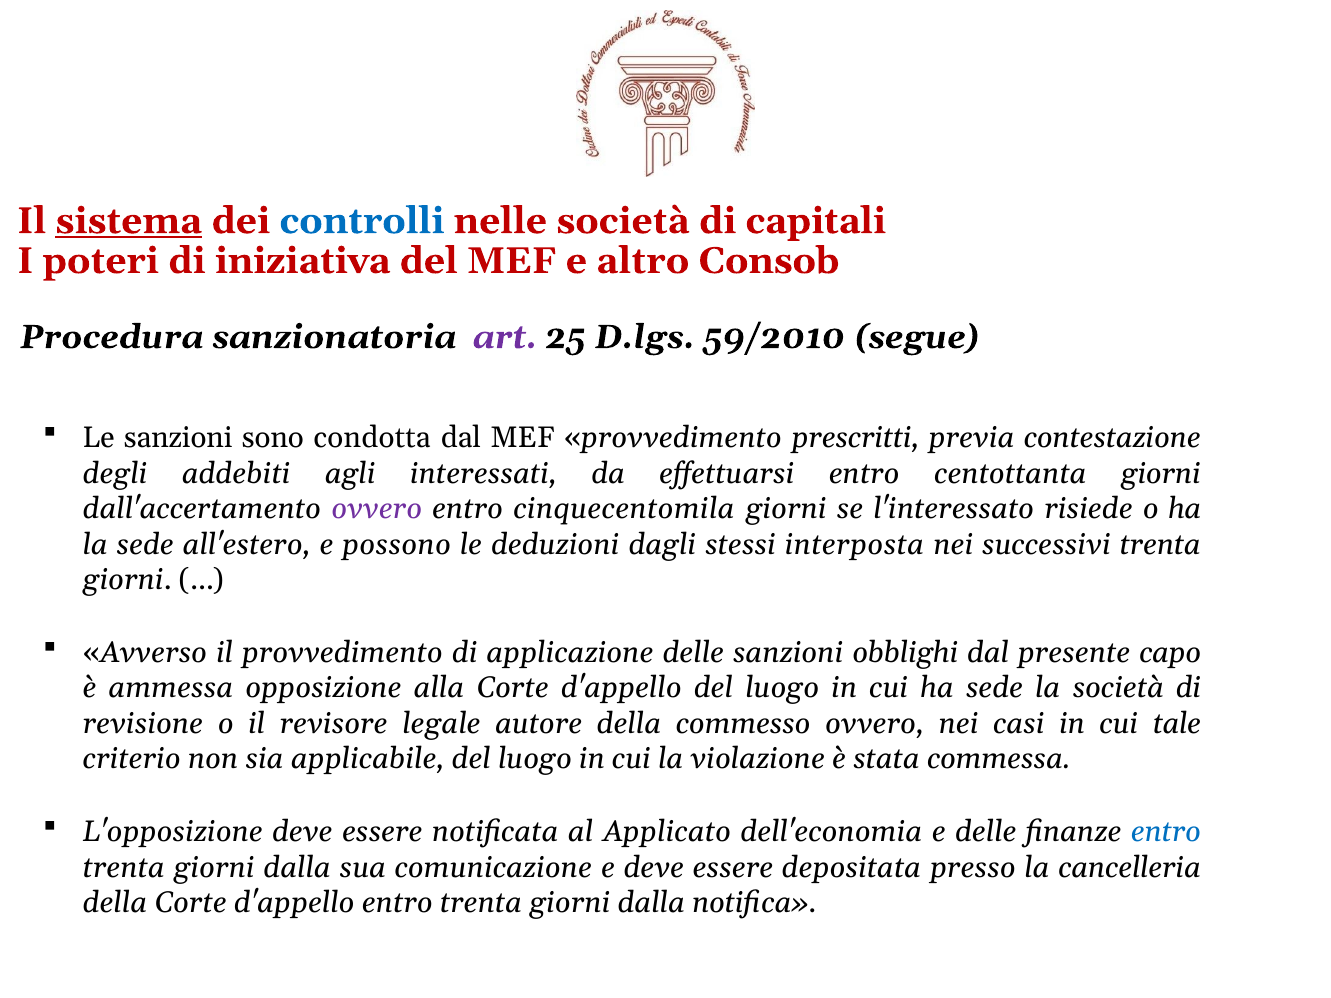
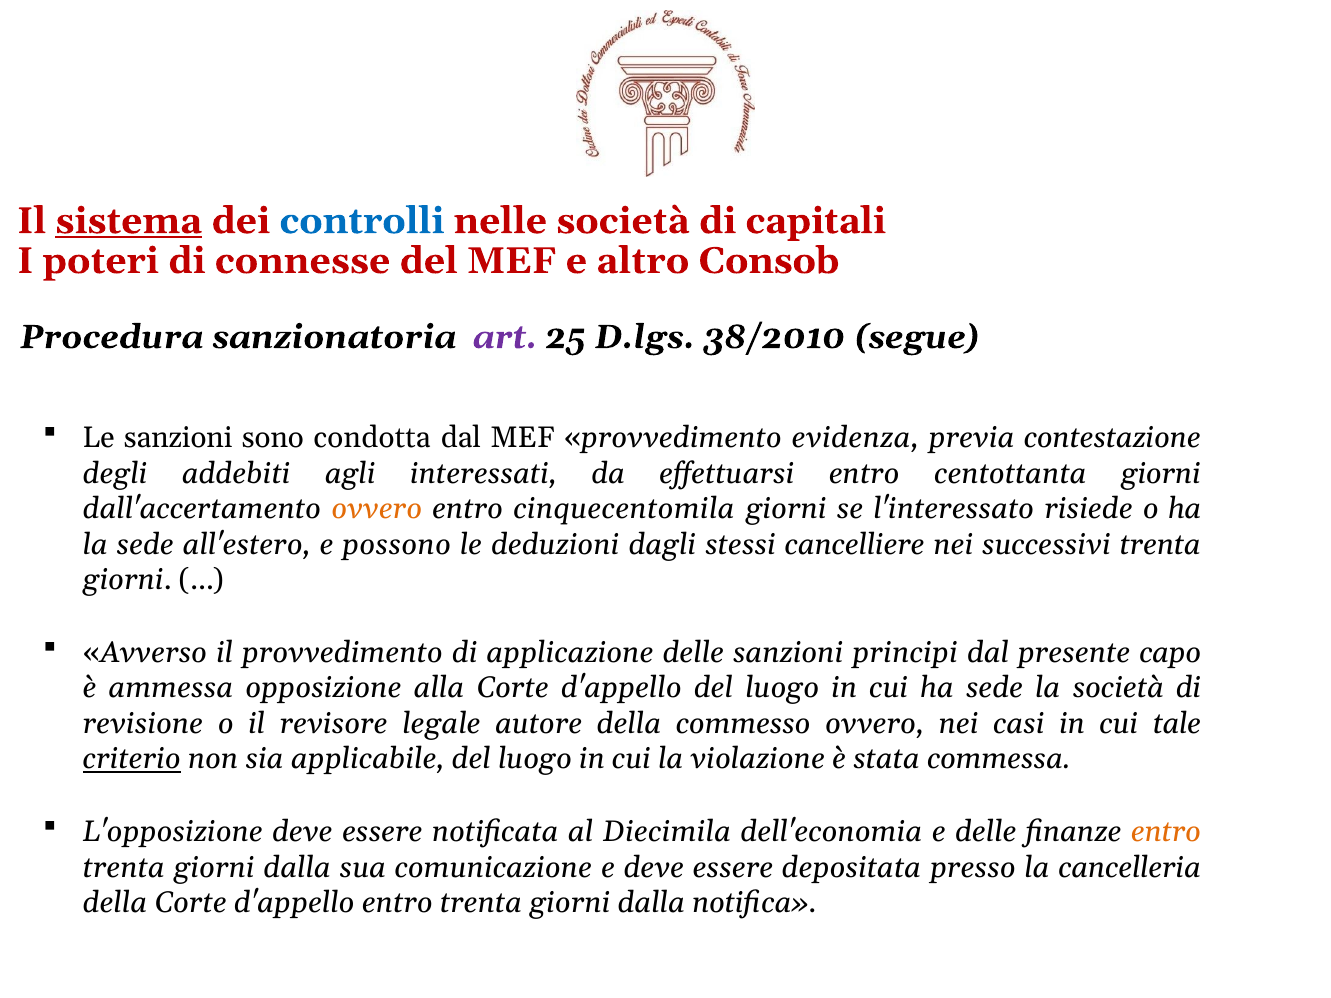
iniziativa: iniziativa -> connesse (303, 261)
59/2010: 59/2010 -> 38/2010 (774, 337)
prescritti: prescritti -> evidenza (855, 438)
ovvero colour: purple -> orange (377, 509)
interposta: interposta -> cancelliere (855, 544)
obblighi: obblighi -> principi (905, 653)
criterio underline: none -> present (132, 759)
Applicato: Applicato -> Diecimila (667, 832)
entro colour: blue -> orange (1166, 832)
